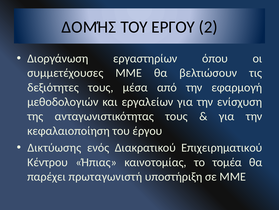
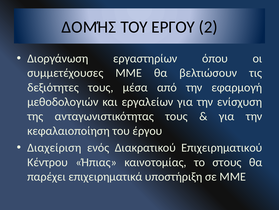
Δικτύωσης: Δικτύωσης -> Διαχείριση (54, 147)
τομέα: τομέα -> στους (227, 162)
πρωταγωνιστή: πρωταγωνιστή -> επιχειρηματικά (105, 176)
